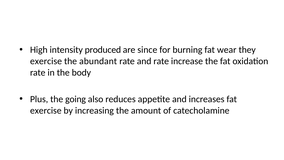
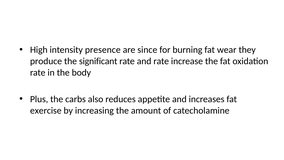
produced: produced -> presence (103, 50)
exercise: exercise -> produce (46, 61)
abundant: abundant -> significant (98, 61)
going: going -> carbs (76, 99)
